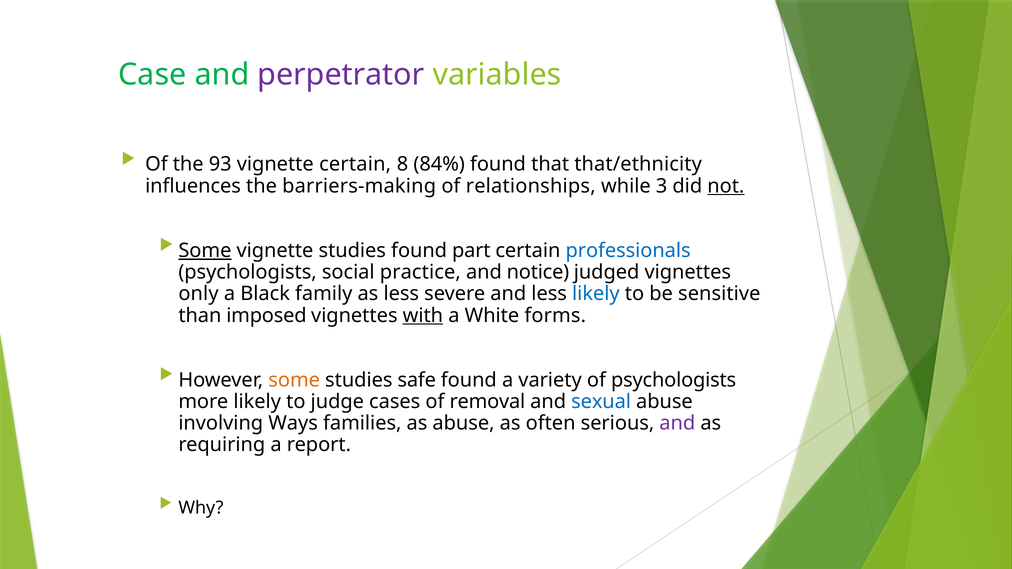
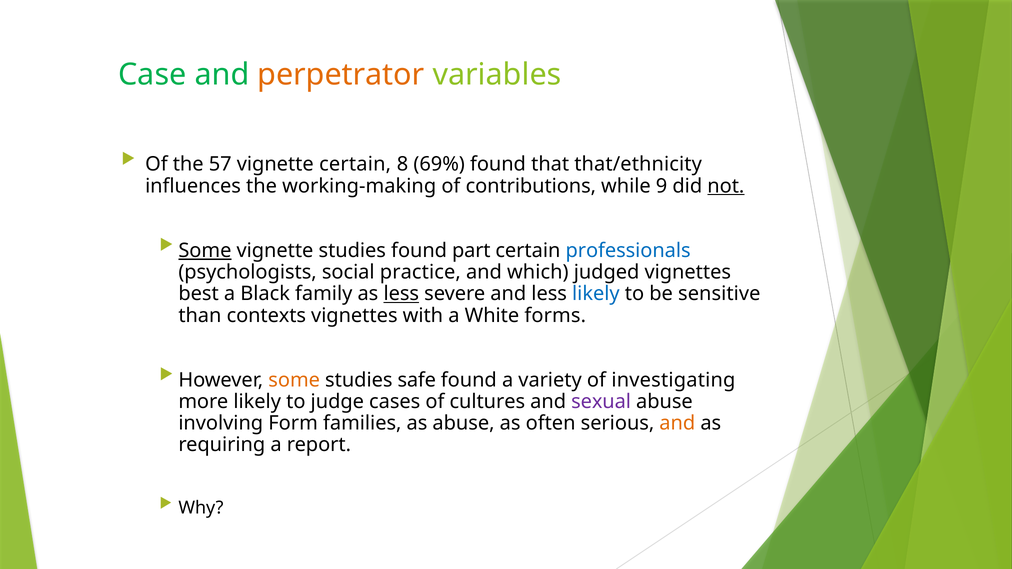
perpetrator colour: purple -> orange (341, 75)
93: 93 -> 57 (220, 164)
84%: 84% -> 69% (439, 164)
barriers-making: barriers-making -> working-making (359, 186)
relationships: relationships -> contributions (531, 186)
3: 3 -> 9 (662, 186)
notice: notice -> which (538, 272)
only: only -> best (199, 294)
less underline: none -> present (401, 294)
imposed: imposed -> contexts (266, 316)
with underline: present -> none (423, 316)
of psychologists: psychologists -> investigating (673, 380)
removal: removal -> cultures (487, 402)
sexual colour: blue -> purple (601, 402)
Ways: Ways -> Form (293, 423)
and colour: purple -> orange (677, 423)
